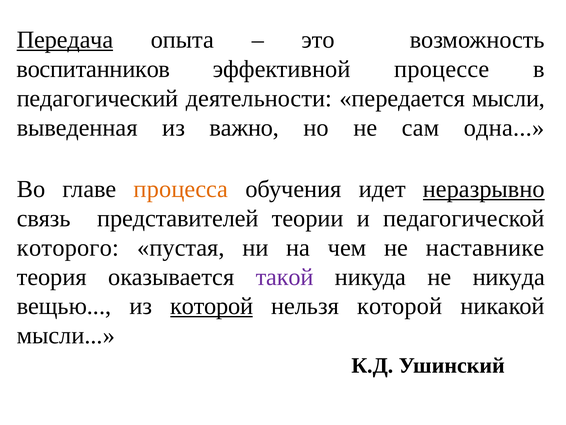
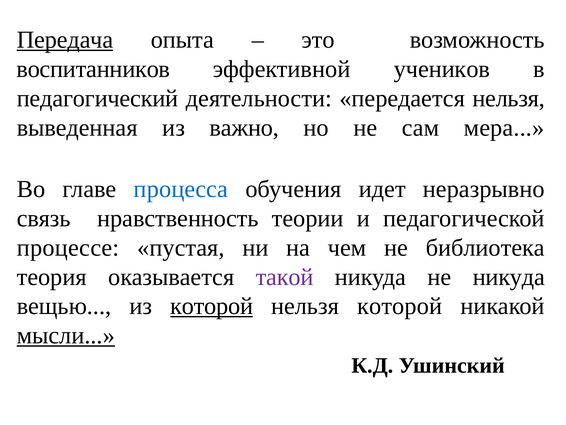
процессе: процессе -> учеников (442, 69)
передается мысли: мысли -> нельзя (509, 98)
одна: одна -> мера (504, 128)
процесса colour: orange -> blue (181, 189)
неразрывно underline: present -> none (484, 189)
представителей: представителей -> нравственность (178, 218)
которого: которого -> процессе (68, 247)
наставнике: наставнике -> библиотека (485, 247)
мысли underline: none -> present (66, 335)
